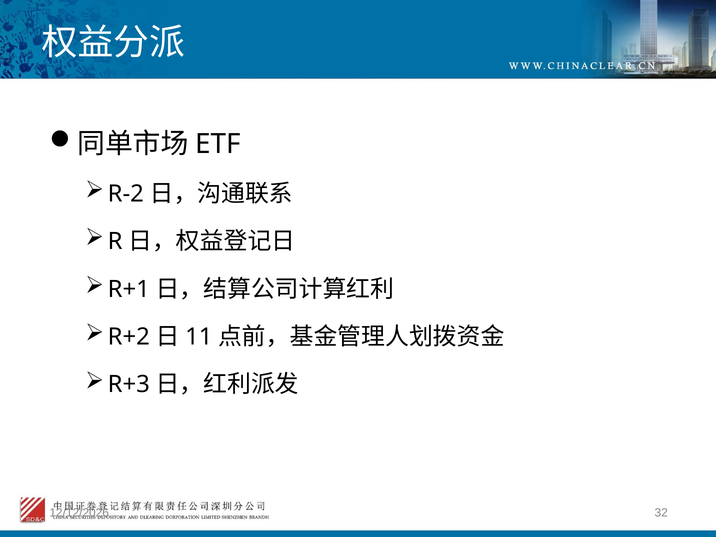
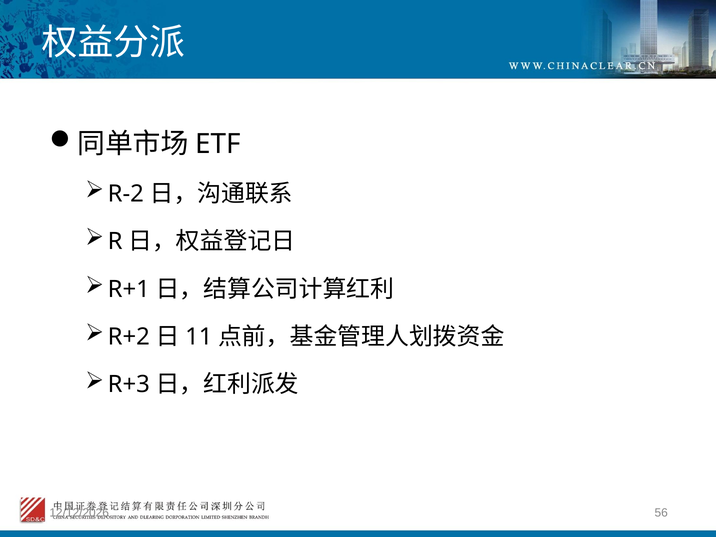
32: 32 -> 56 (661, 513)
